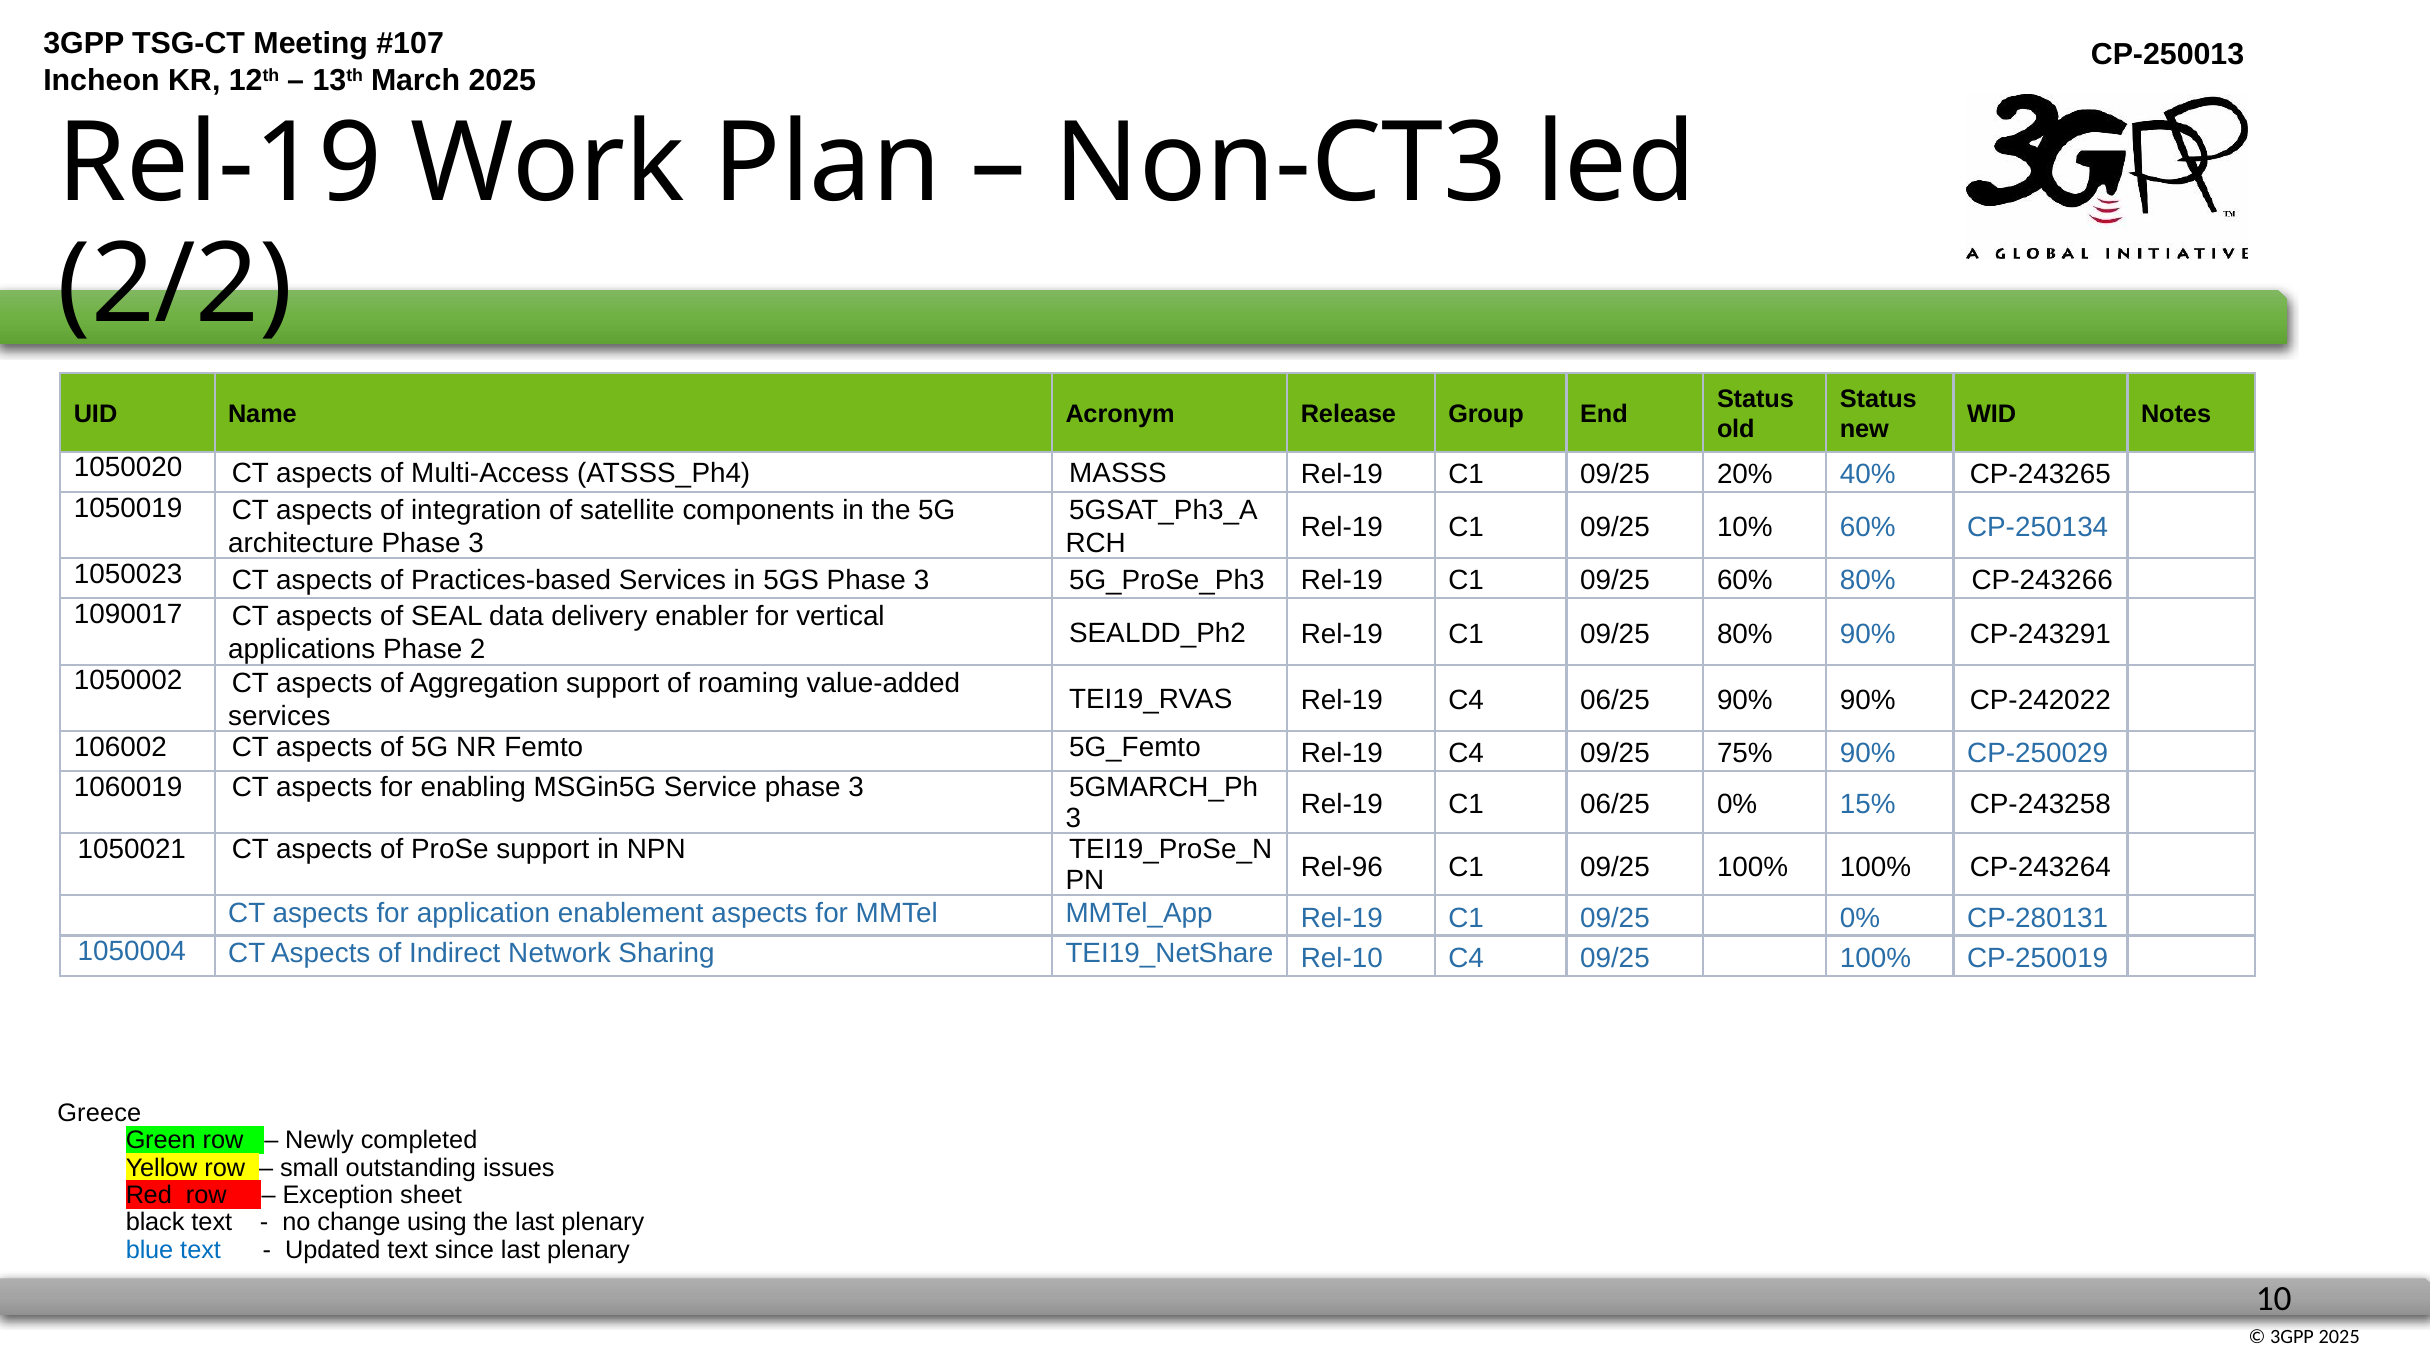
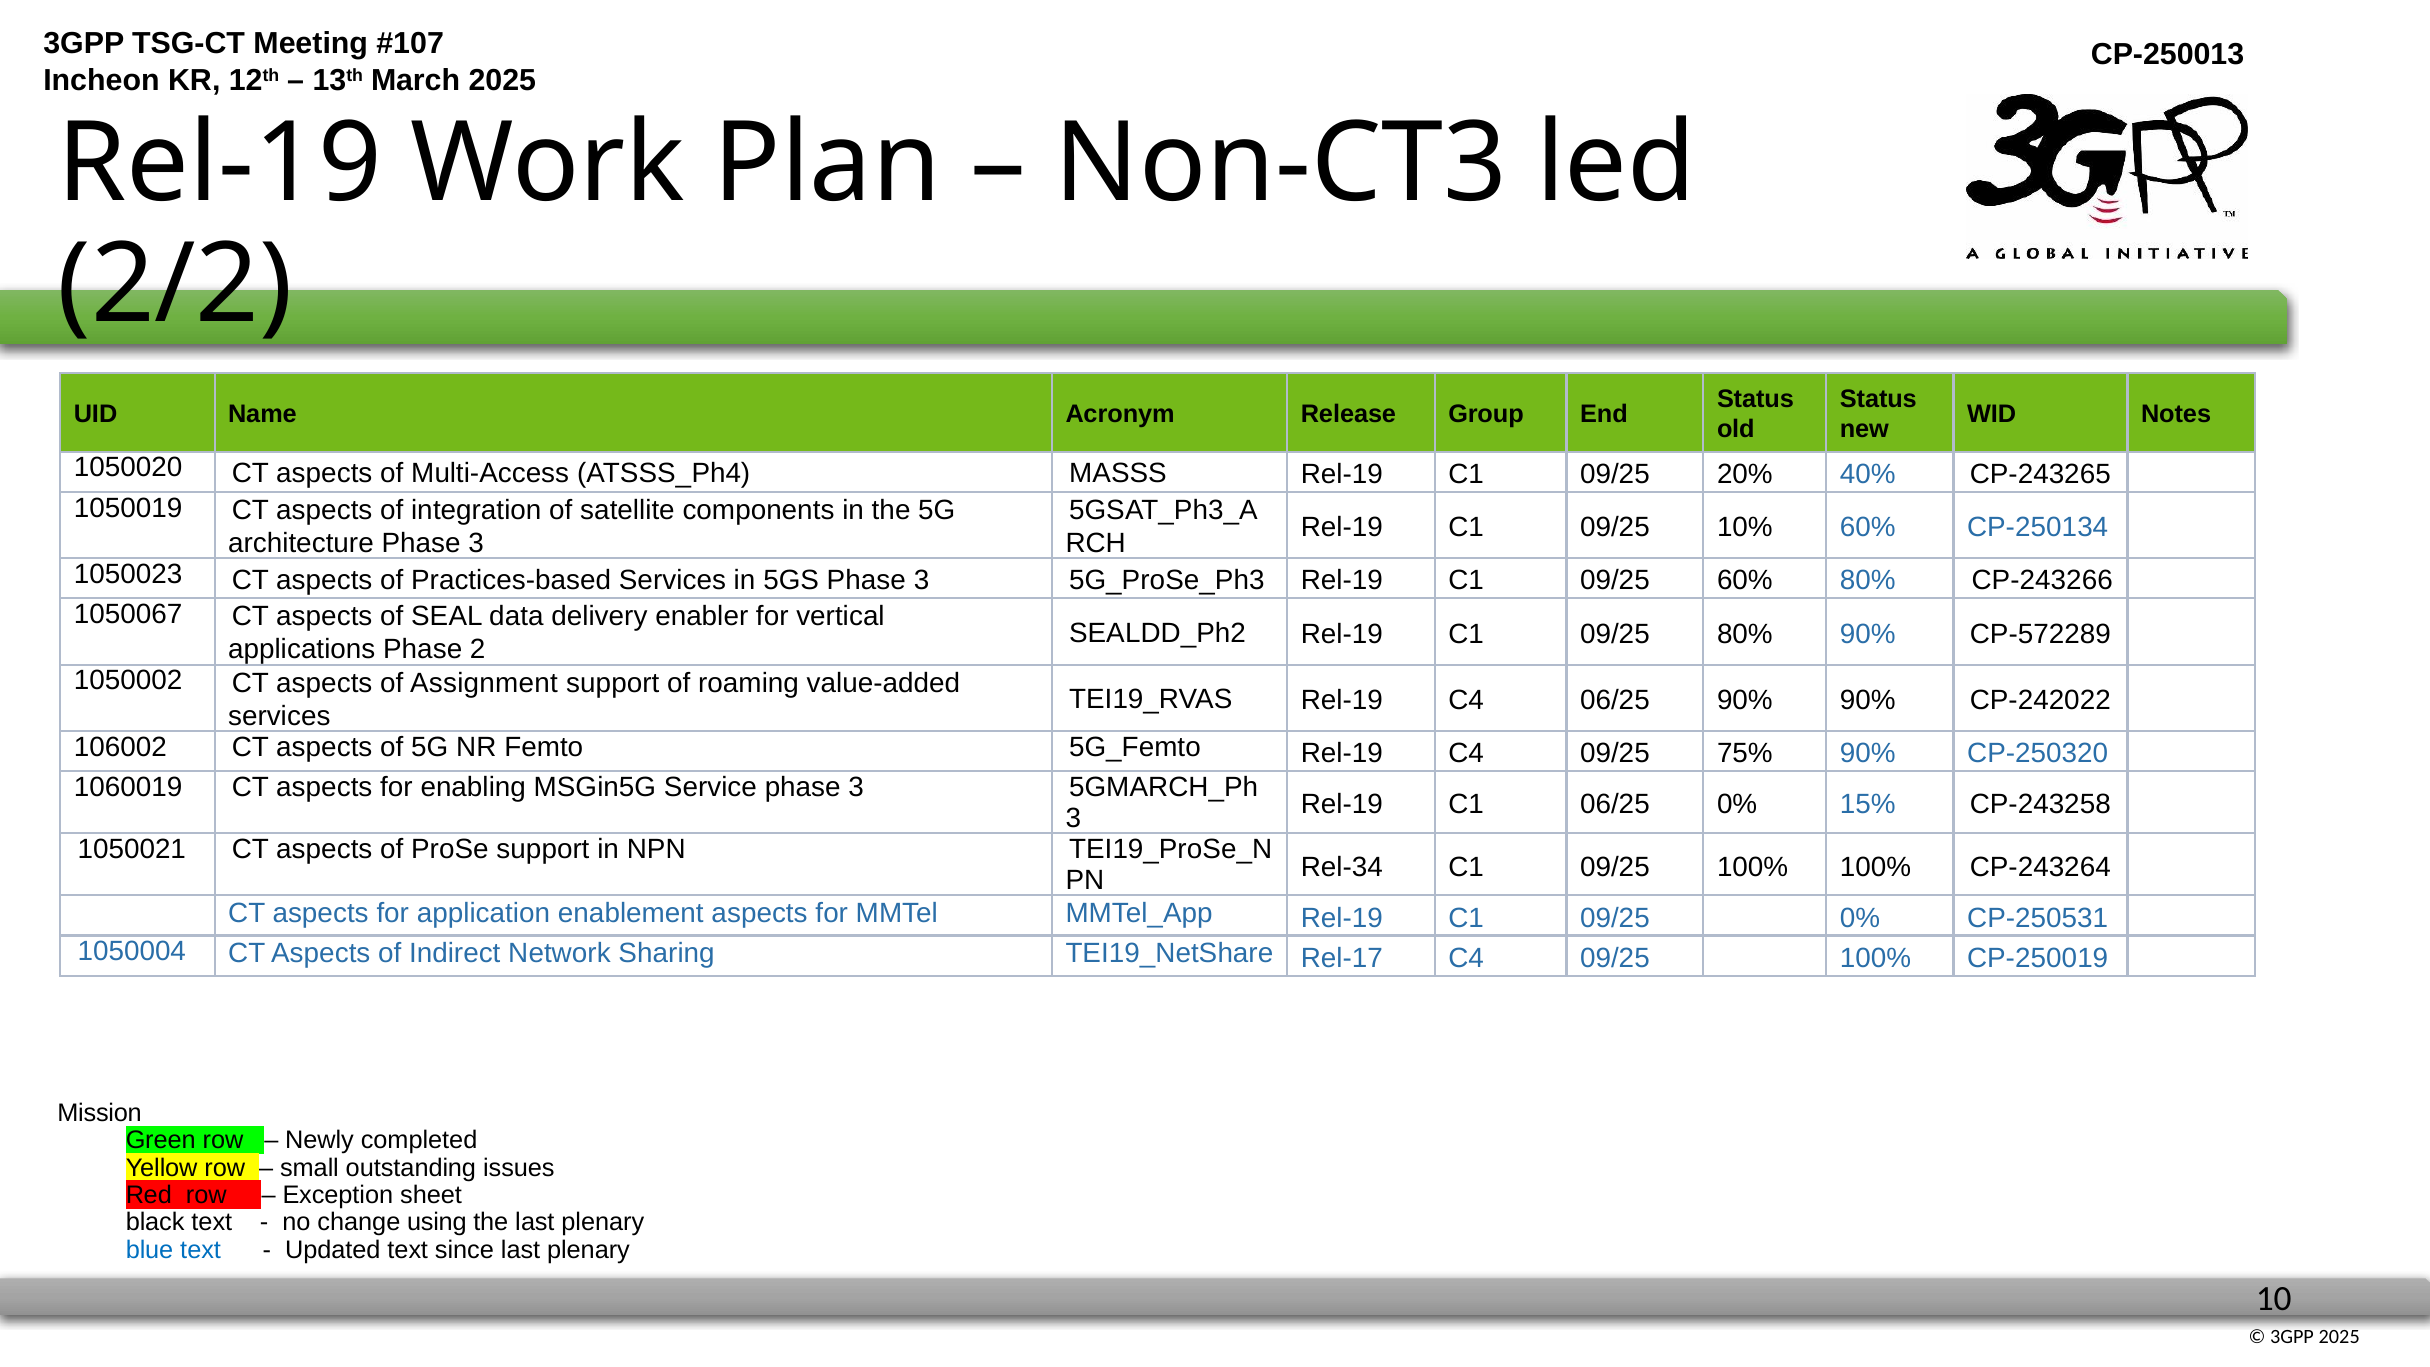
1090017: 1090017 -> 1050067 (128, 614)
CP-243291: CP-243291 -> CP-572289 (2040, 634)
Aggregation: Aggregation -> Assignment (484, 683)
CP-250029: CP-250029 -> CP-250320 (2038, 754)
Rel-96: Rel-96 -> Rel-34 (1342, 867)
CP-280131: CP-280131 -> CP-250531 (2038, 918)
Rel-10: Rel-10 -> Rel-17 (1342, 958)
Greece: Greece -> Mission (100, 1113)
